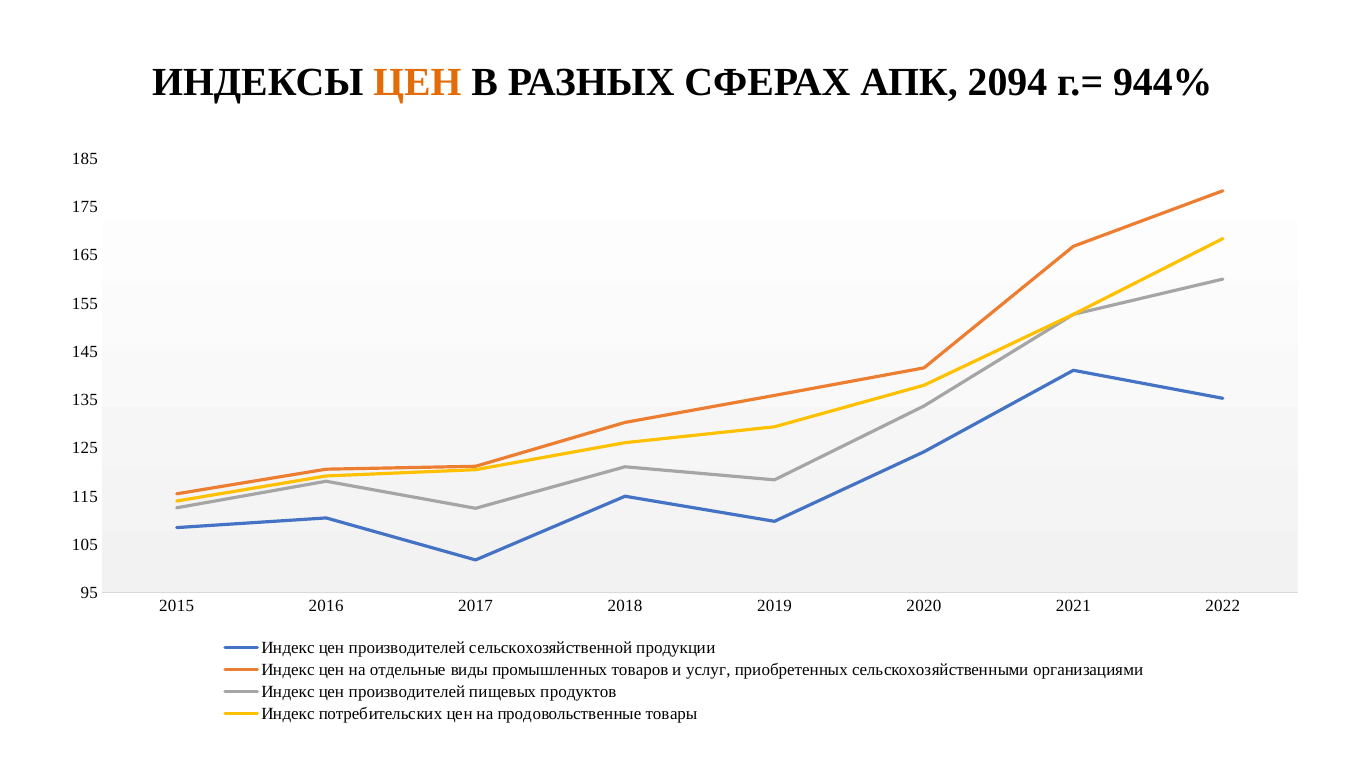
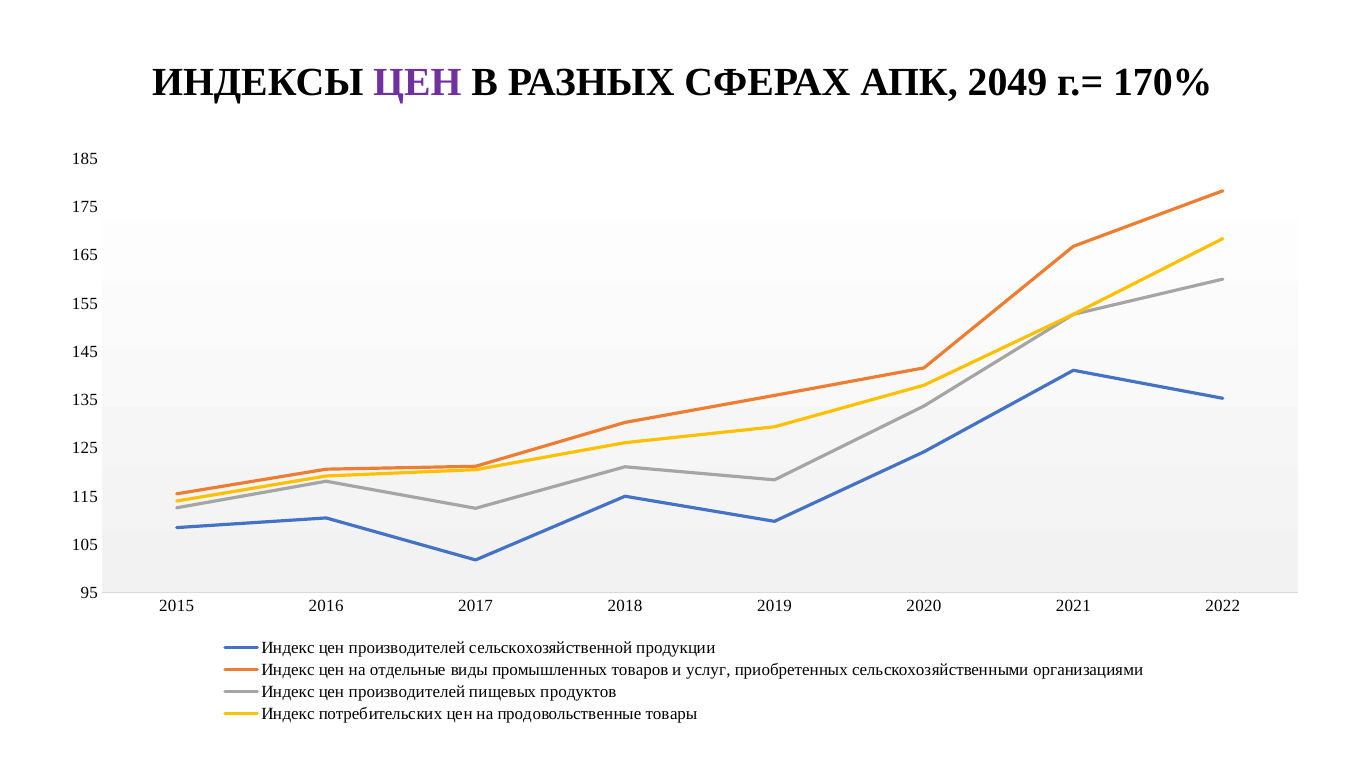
ЦЕН colour: orange -> purple (417, 82)
2094: 2094 -> 2049 (1007, 82)
944%: 944% -> 170% (1163, 82)
